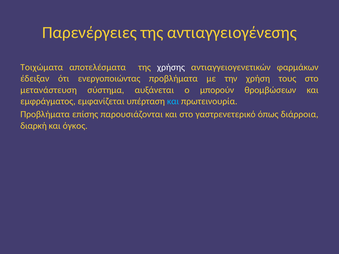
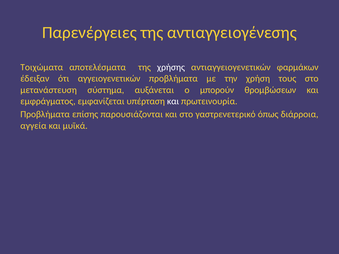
ενεργοποιώντας: ενεργοποιώντας -> αγγειογενετικών (109, 79)
και colour: light blue -> white (173, 101)
διαρκή: διαρκή -> αγγεία (33, 126)
όγκος: όγκος -> μυϊκά (75, 126)
